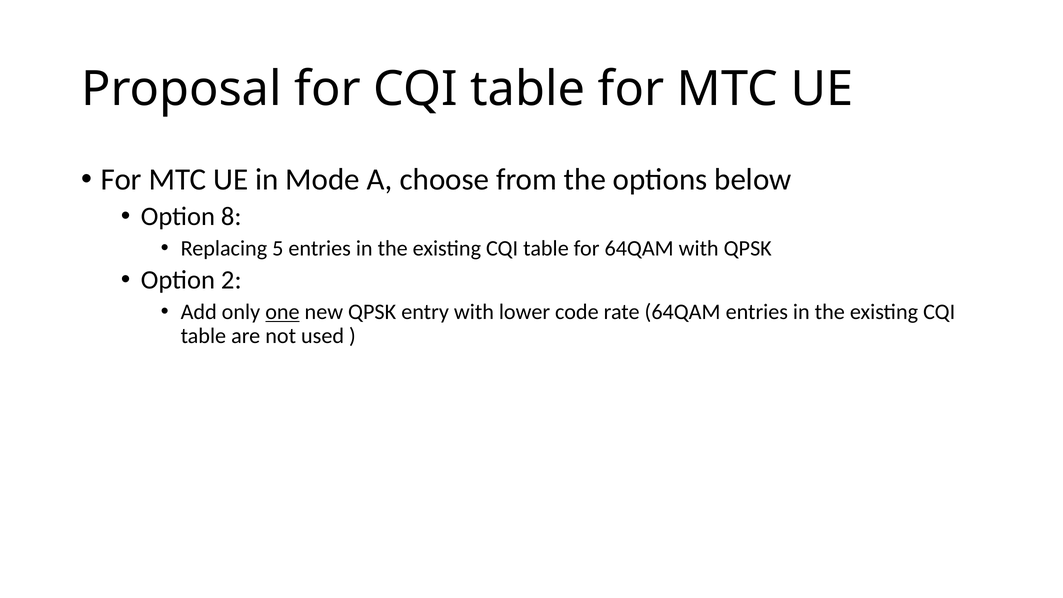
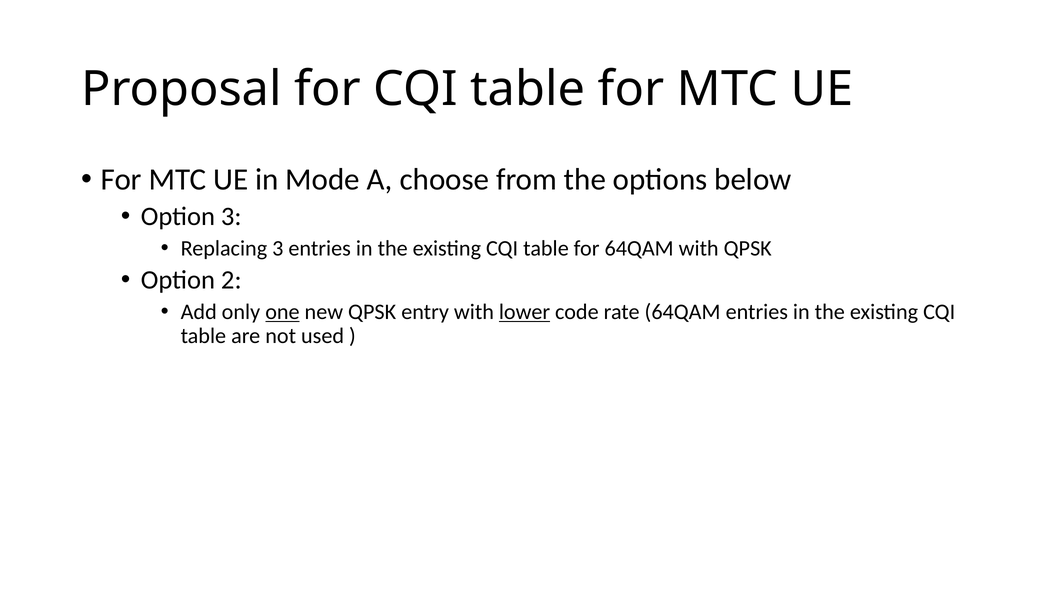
Option 8: 8 -> 3 (231, 216)
Replacing 5: 5 -> 3 (278, 248)
lower underline: none -> present (525, 312)
